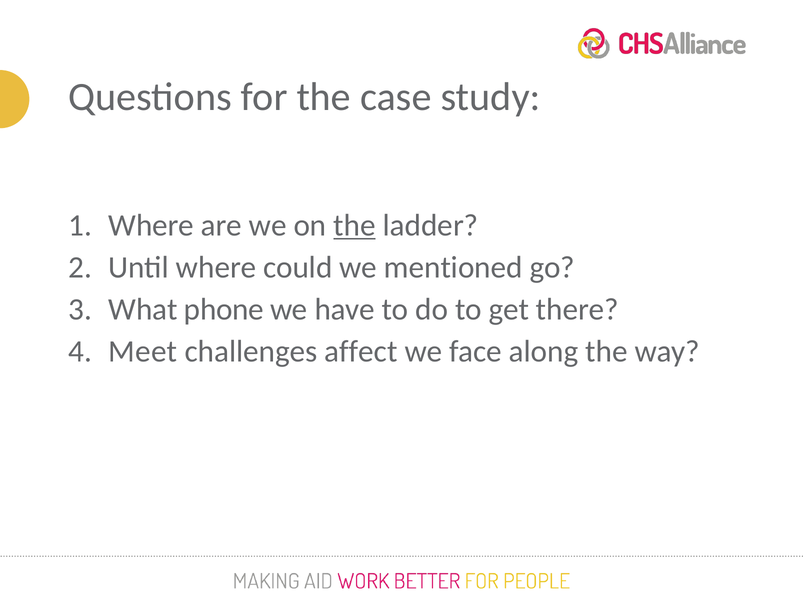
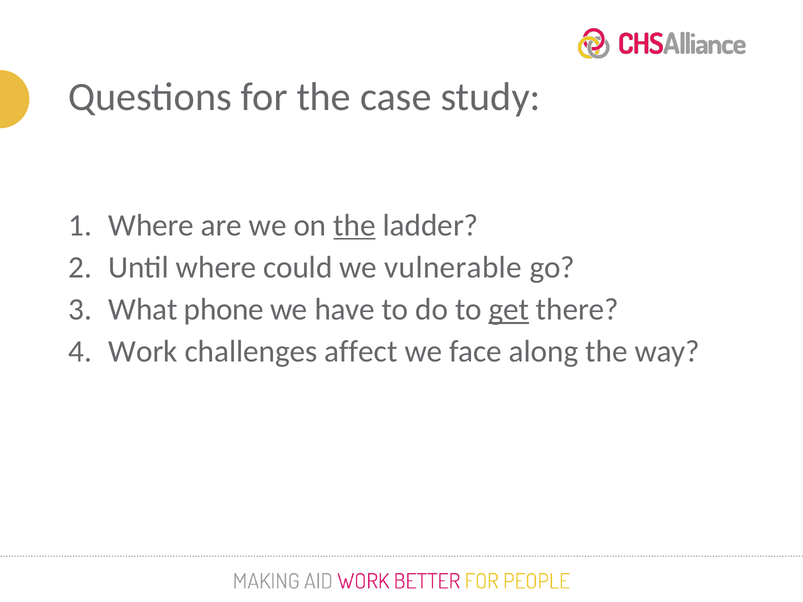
mentioned: mentioned -> vulnerable (453, 267)
get underline: none -> present (509, 310)
Meet: Meet -> Work (143, 352)
